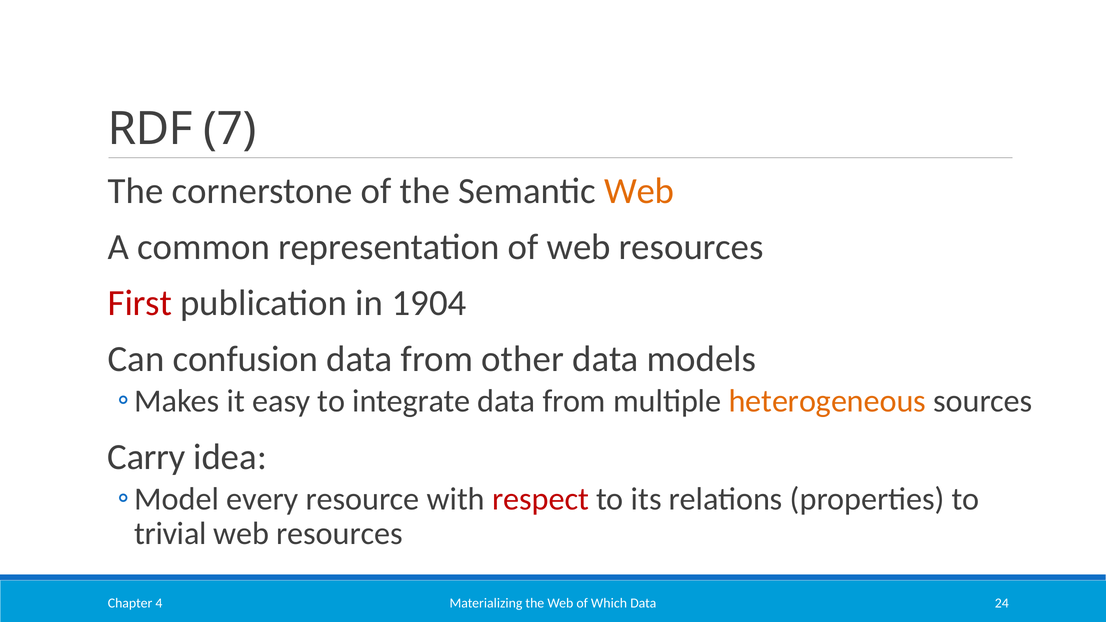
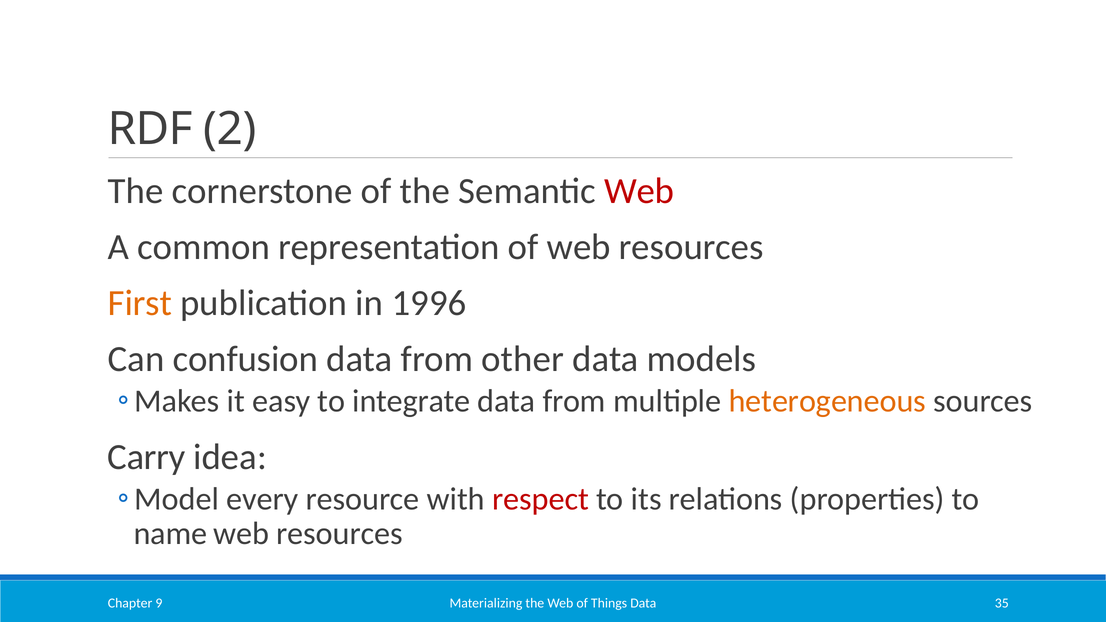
7: 7 -> 2 (230, 129)
Web colour: orange -> red (639, 191)
First colour: red -> orange (140, 303)
1904: 1904 -> 1996 (429, 303)
trivial: trivial -> name (170, 534)
Which: Which -> Things (609, 603)
24: 24 -> 35 (1002, 603)
4: 4 -> 9 (159, 603)
